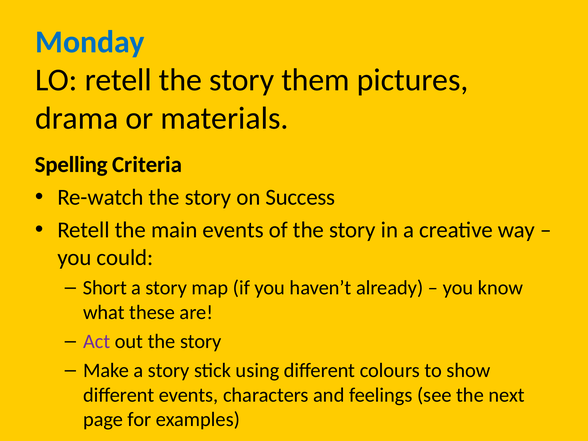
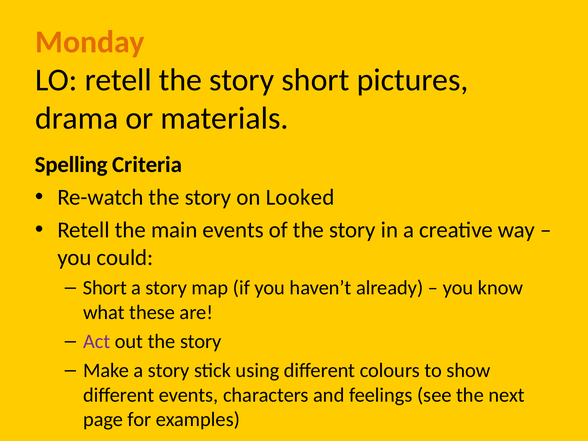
Monday colour: blue -> orange (90, 42)
story them: them -> short (315, 80)
Success: Success -> Looked (300, 197)
